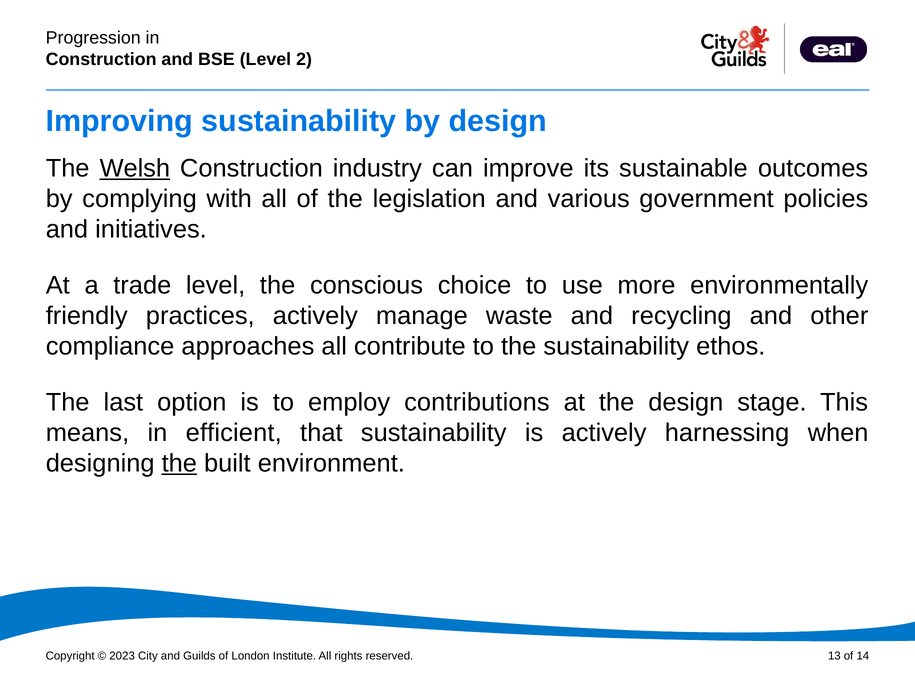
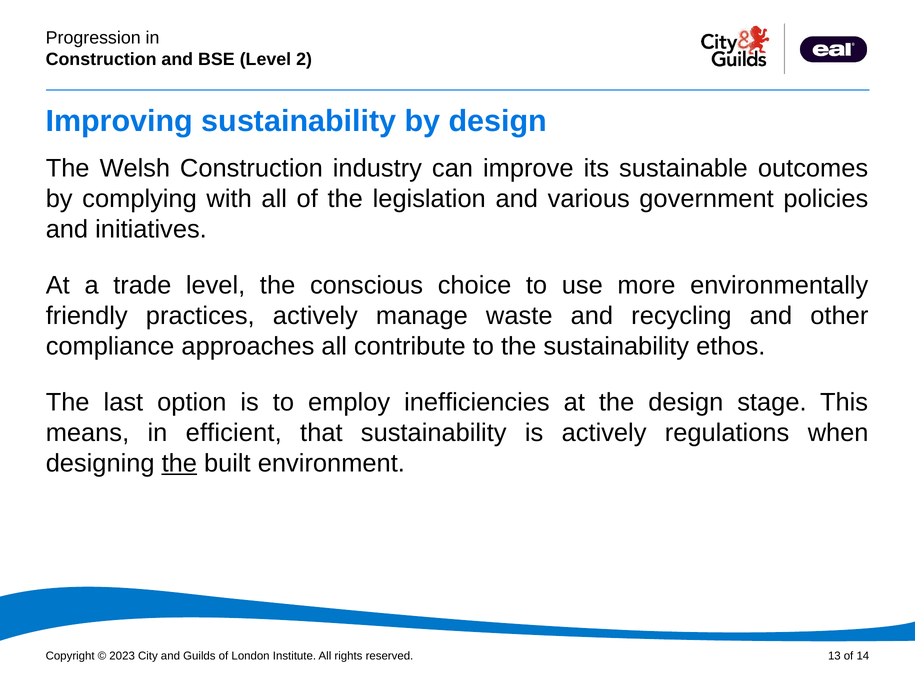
Welsh underline: present -> none (135, 168)
contributions: contributions -> inefficiencies (477, 402)
harnessing: harnessing -> regulations (727, 433)
